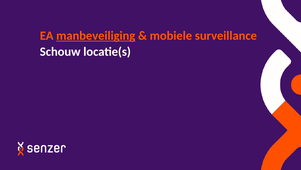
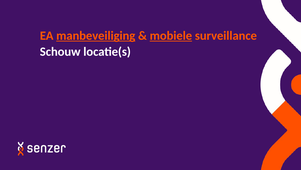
mobiele underline: none -> present (171, 36)
